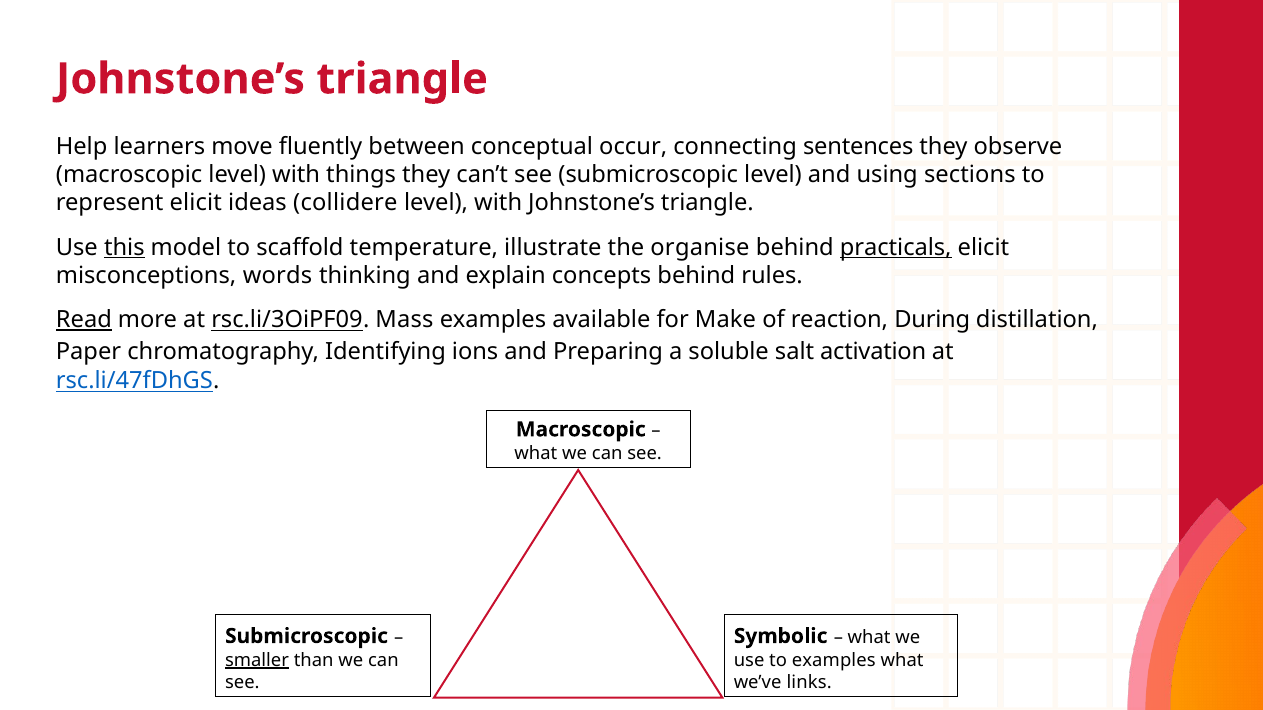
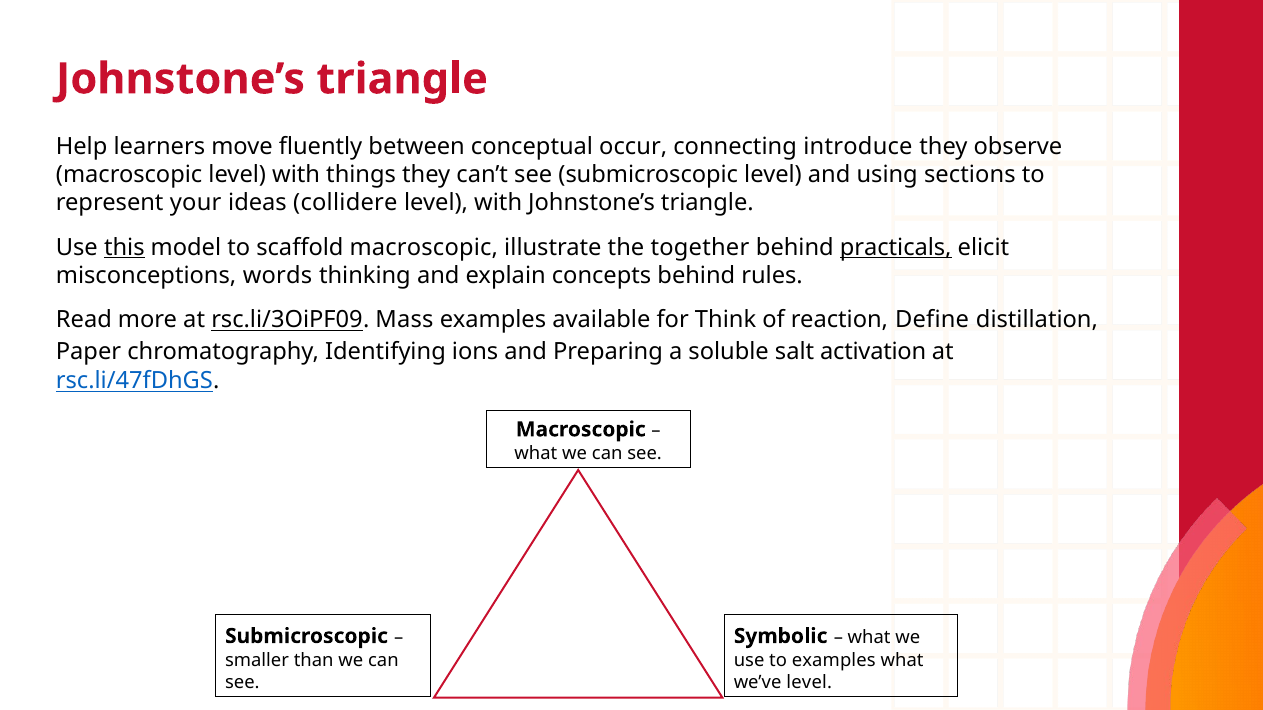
sentences: sentences -> introduce (858, 146)
represent elicit: elicit -> your (196, 203)
scaffold temperature: temperature -> macroscopic (424, 247)
organise: organise -> together (700, 247)
Read underline: present -> none (84, 320)
Make: Make -> Think (726, 320)
During: During -> Define (932, 320)
smaller underline: present -> none (257, 660)
we’ve links: links -> level (809, 683)
